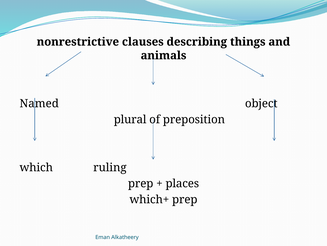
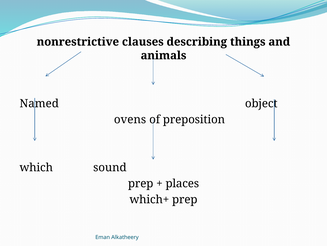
plural: plural -> ovens (130, 119)
ruling: ruling -> sound (110, 167)
